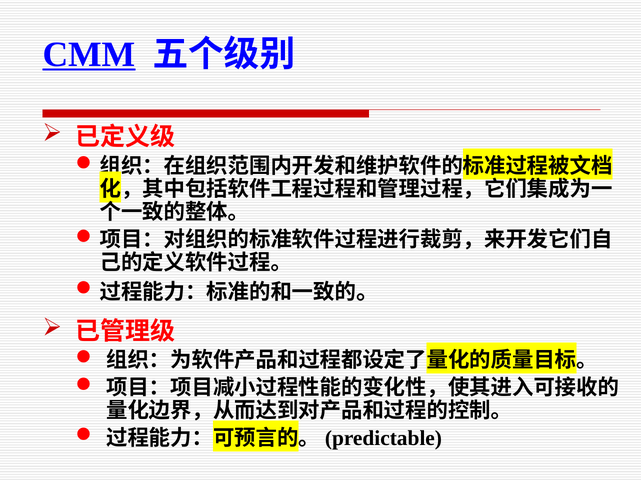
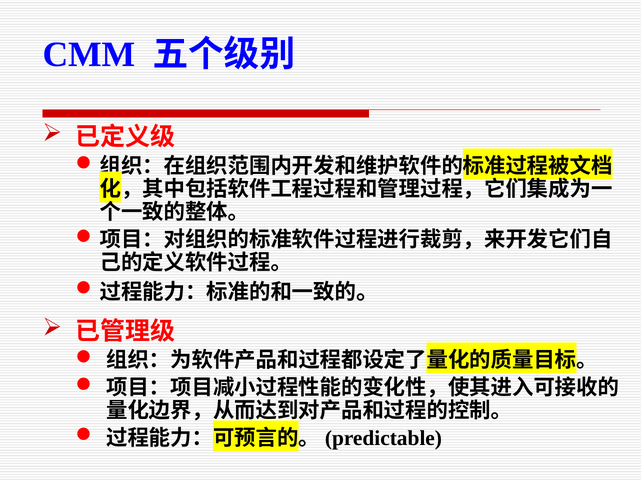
CMM underline: present -> none (89, 54)
